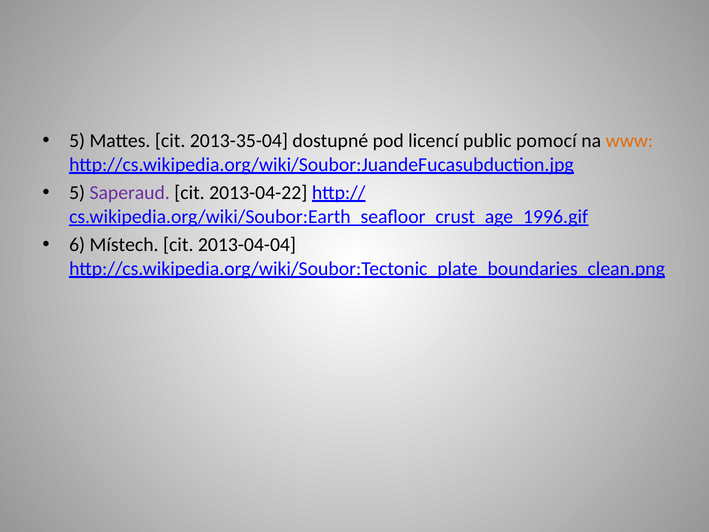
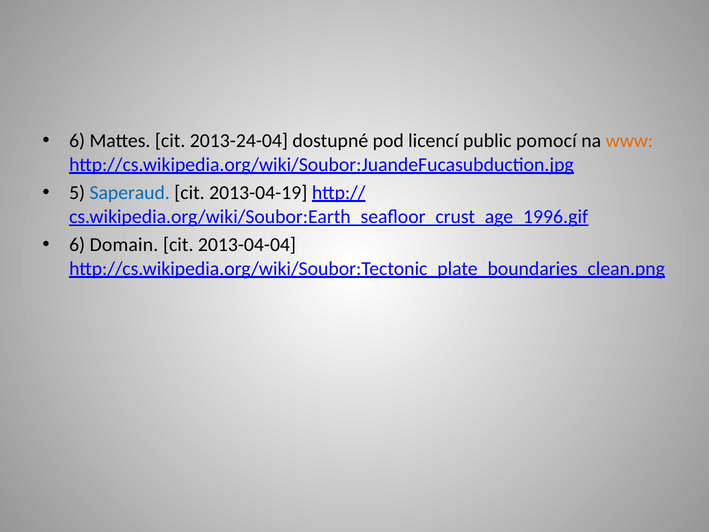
5: 5 -> 6 (77, 141)
2013-35-04: 2013-35-04 -> 2013-24-04 (239, 141)
Saperaud colour: purple -> blue (130, 193)
2013-04-22: 2013-04-22 -> 2013-04-19 (258, 193)
Místech: Místech -> Domain (124, 245)
